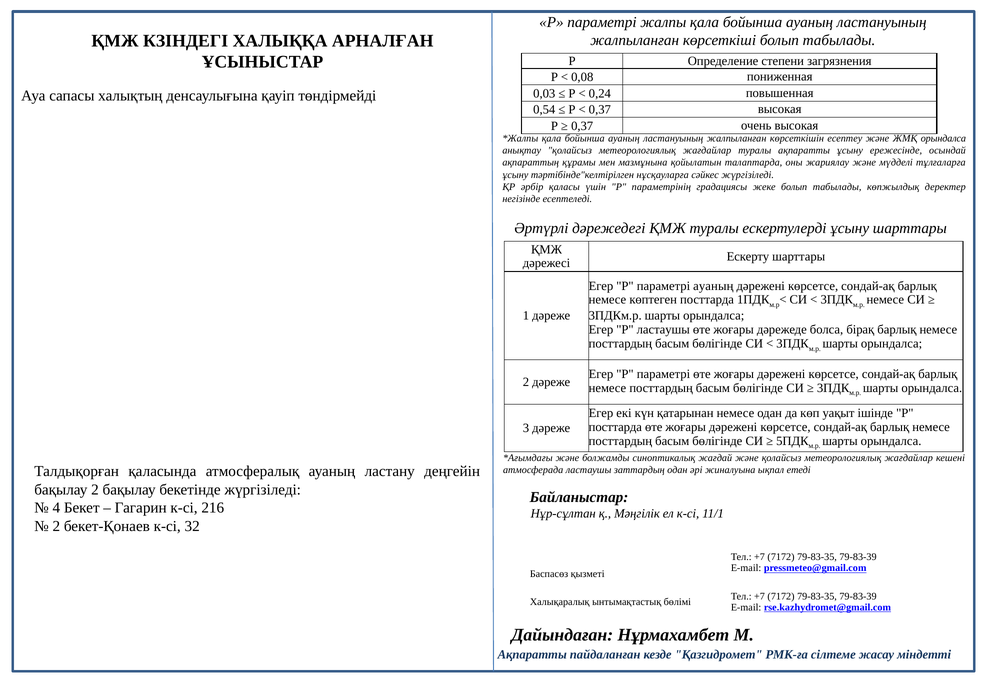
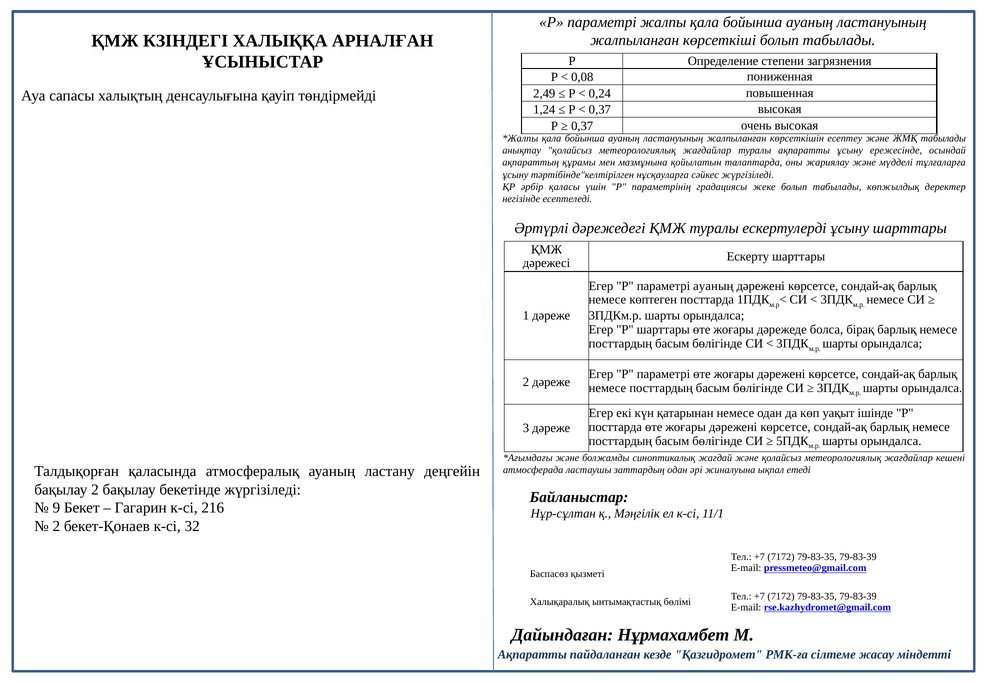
0,03: 0,03 -> 2,49 (544, 94)
0,54: 0,54 -> 1,24 (544, 110)
ЖМҚ орындалса: орындалса -> табылады (943, 138)
P ластаушы: ластаушы -> шарттары (663, 330)
4: 4 -> 9 (56, 508)
